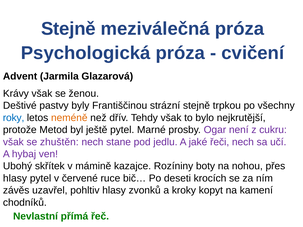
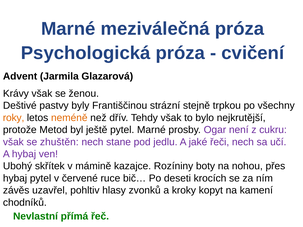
Stejně: Stejně -> Marné (68, 29)
roky colour: blue -> orange (14, 118)
hlasy: hlasy -> hybaj (15, 178)
